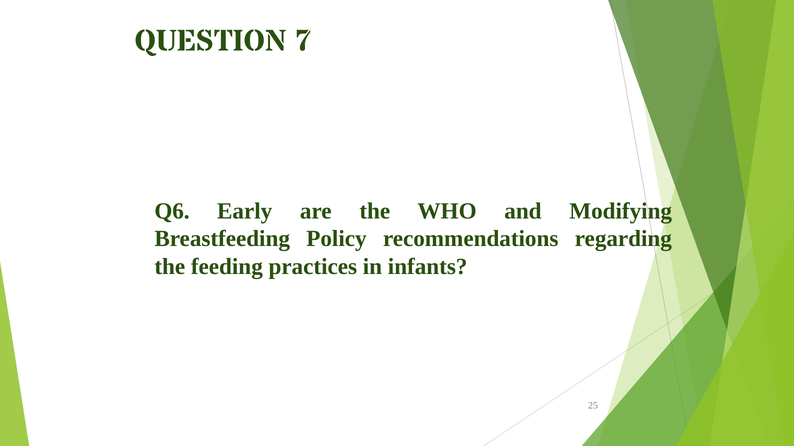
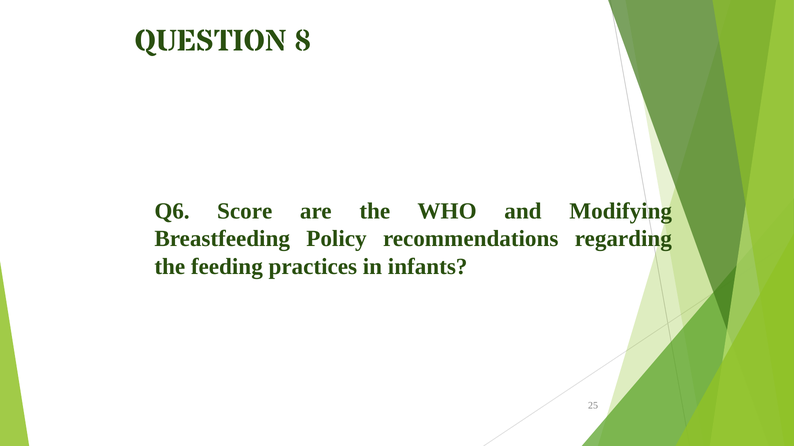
7: 7 -> 8 (303, 41)
Early: Early -> Score (245, 211)
